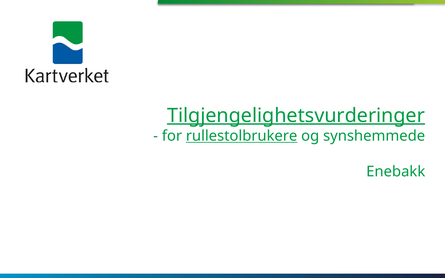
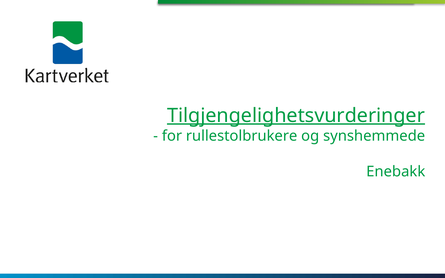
rullestolbrukere underline: present -> none (242, 136)
